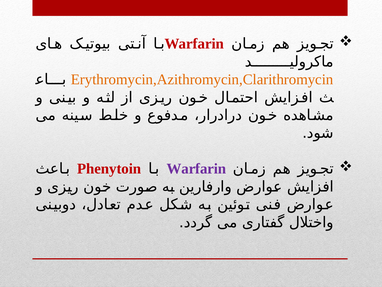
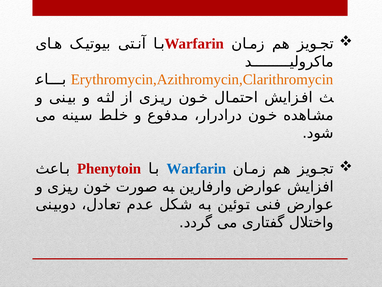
Warfarin colour: purple -> blue (196, 169)
